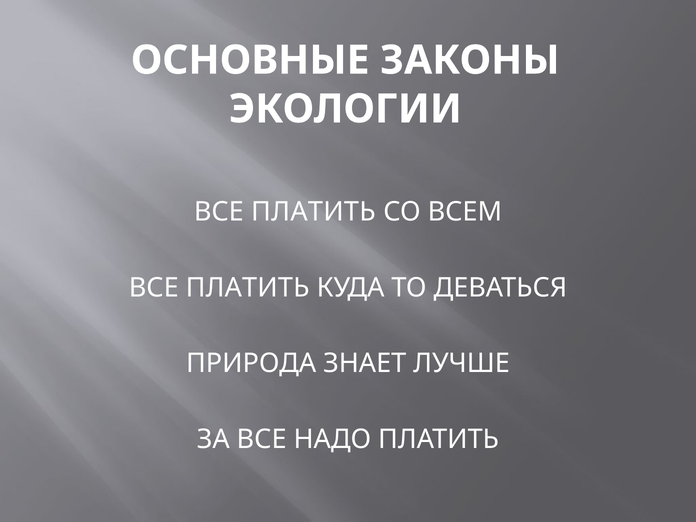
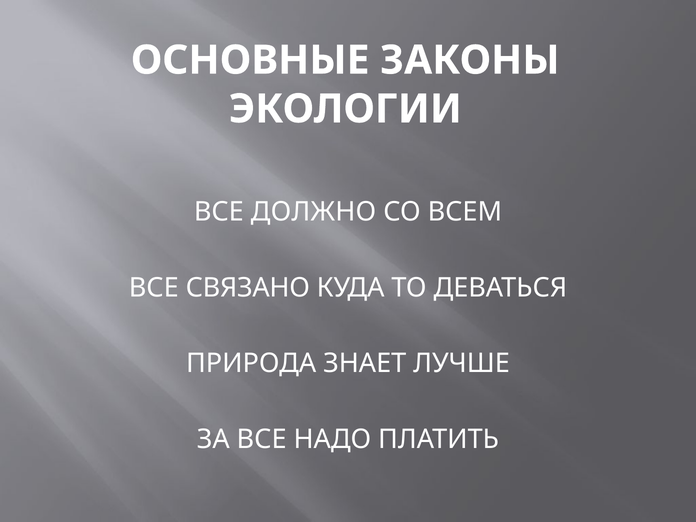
ПЛАТИТЬ: ПЛАТИТЬ -> ДОЛЖНО (313, 212)
ПЛАТИТЬ: ПЛАТИТЬ -> СВЯЗАНО (248, 288)
